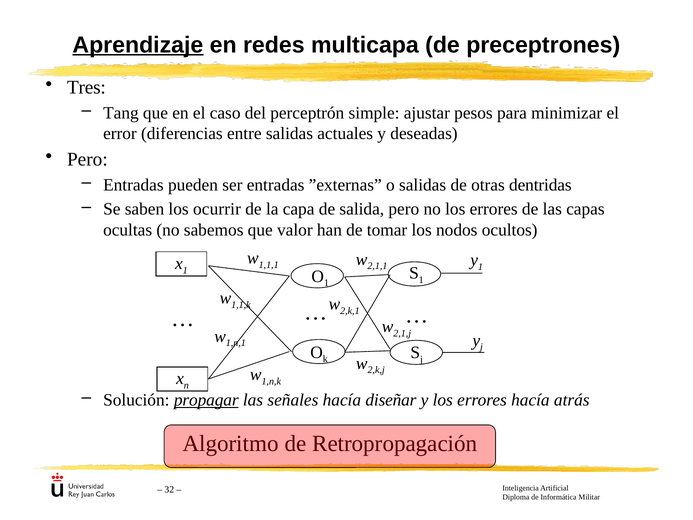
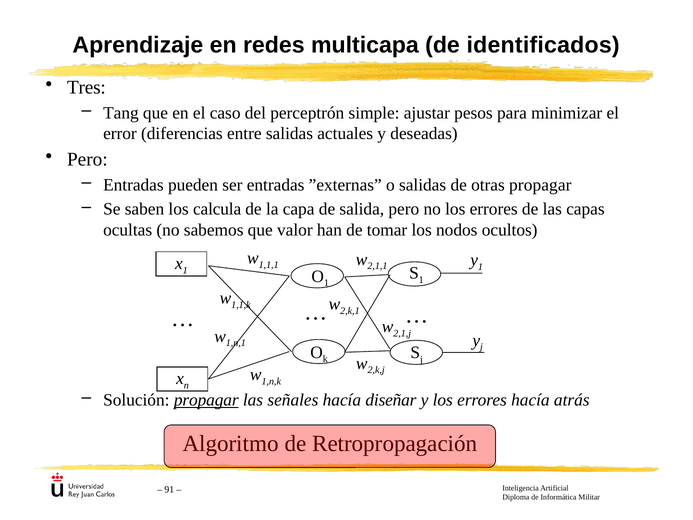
Aprendizaje underline: present -> none (138, 45)
preceptrones: preceptrones -> identificados (543, 45)
otras dentridas: dentridas -> propagar (540, 185)
ocurrir: ocurrir -> calcula (217, 209)
32: 32 -> 91 (169, 489)
